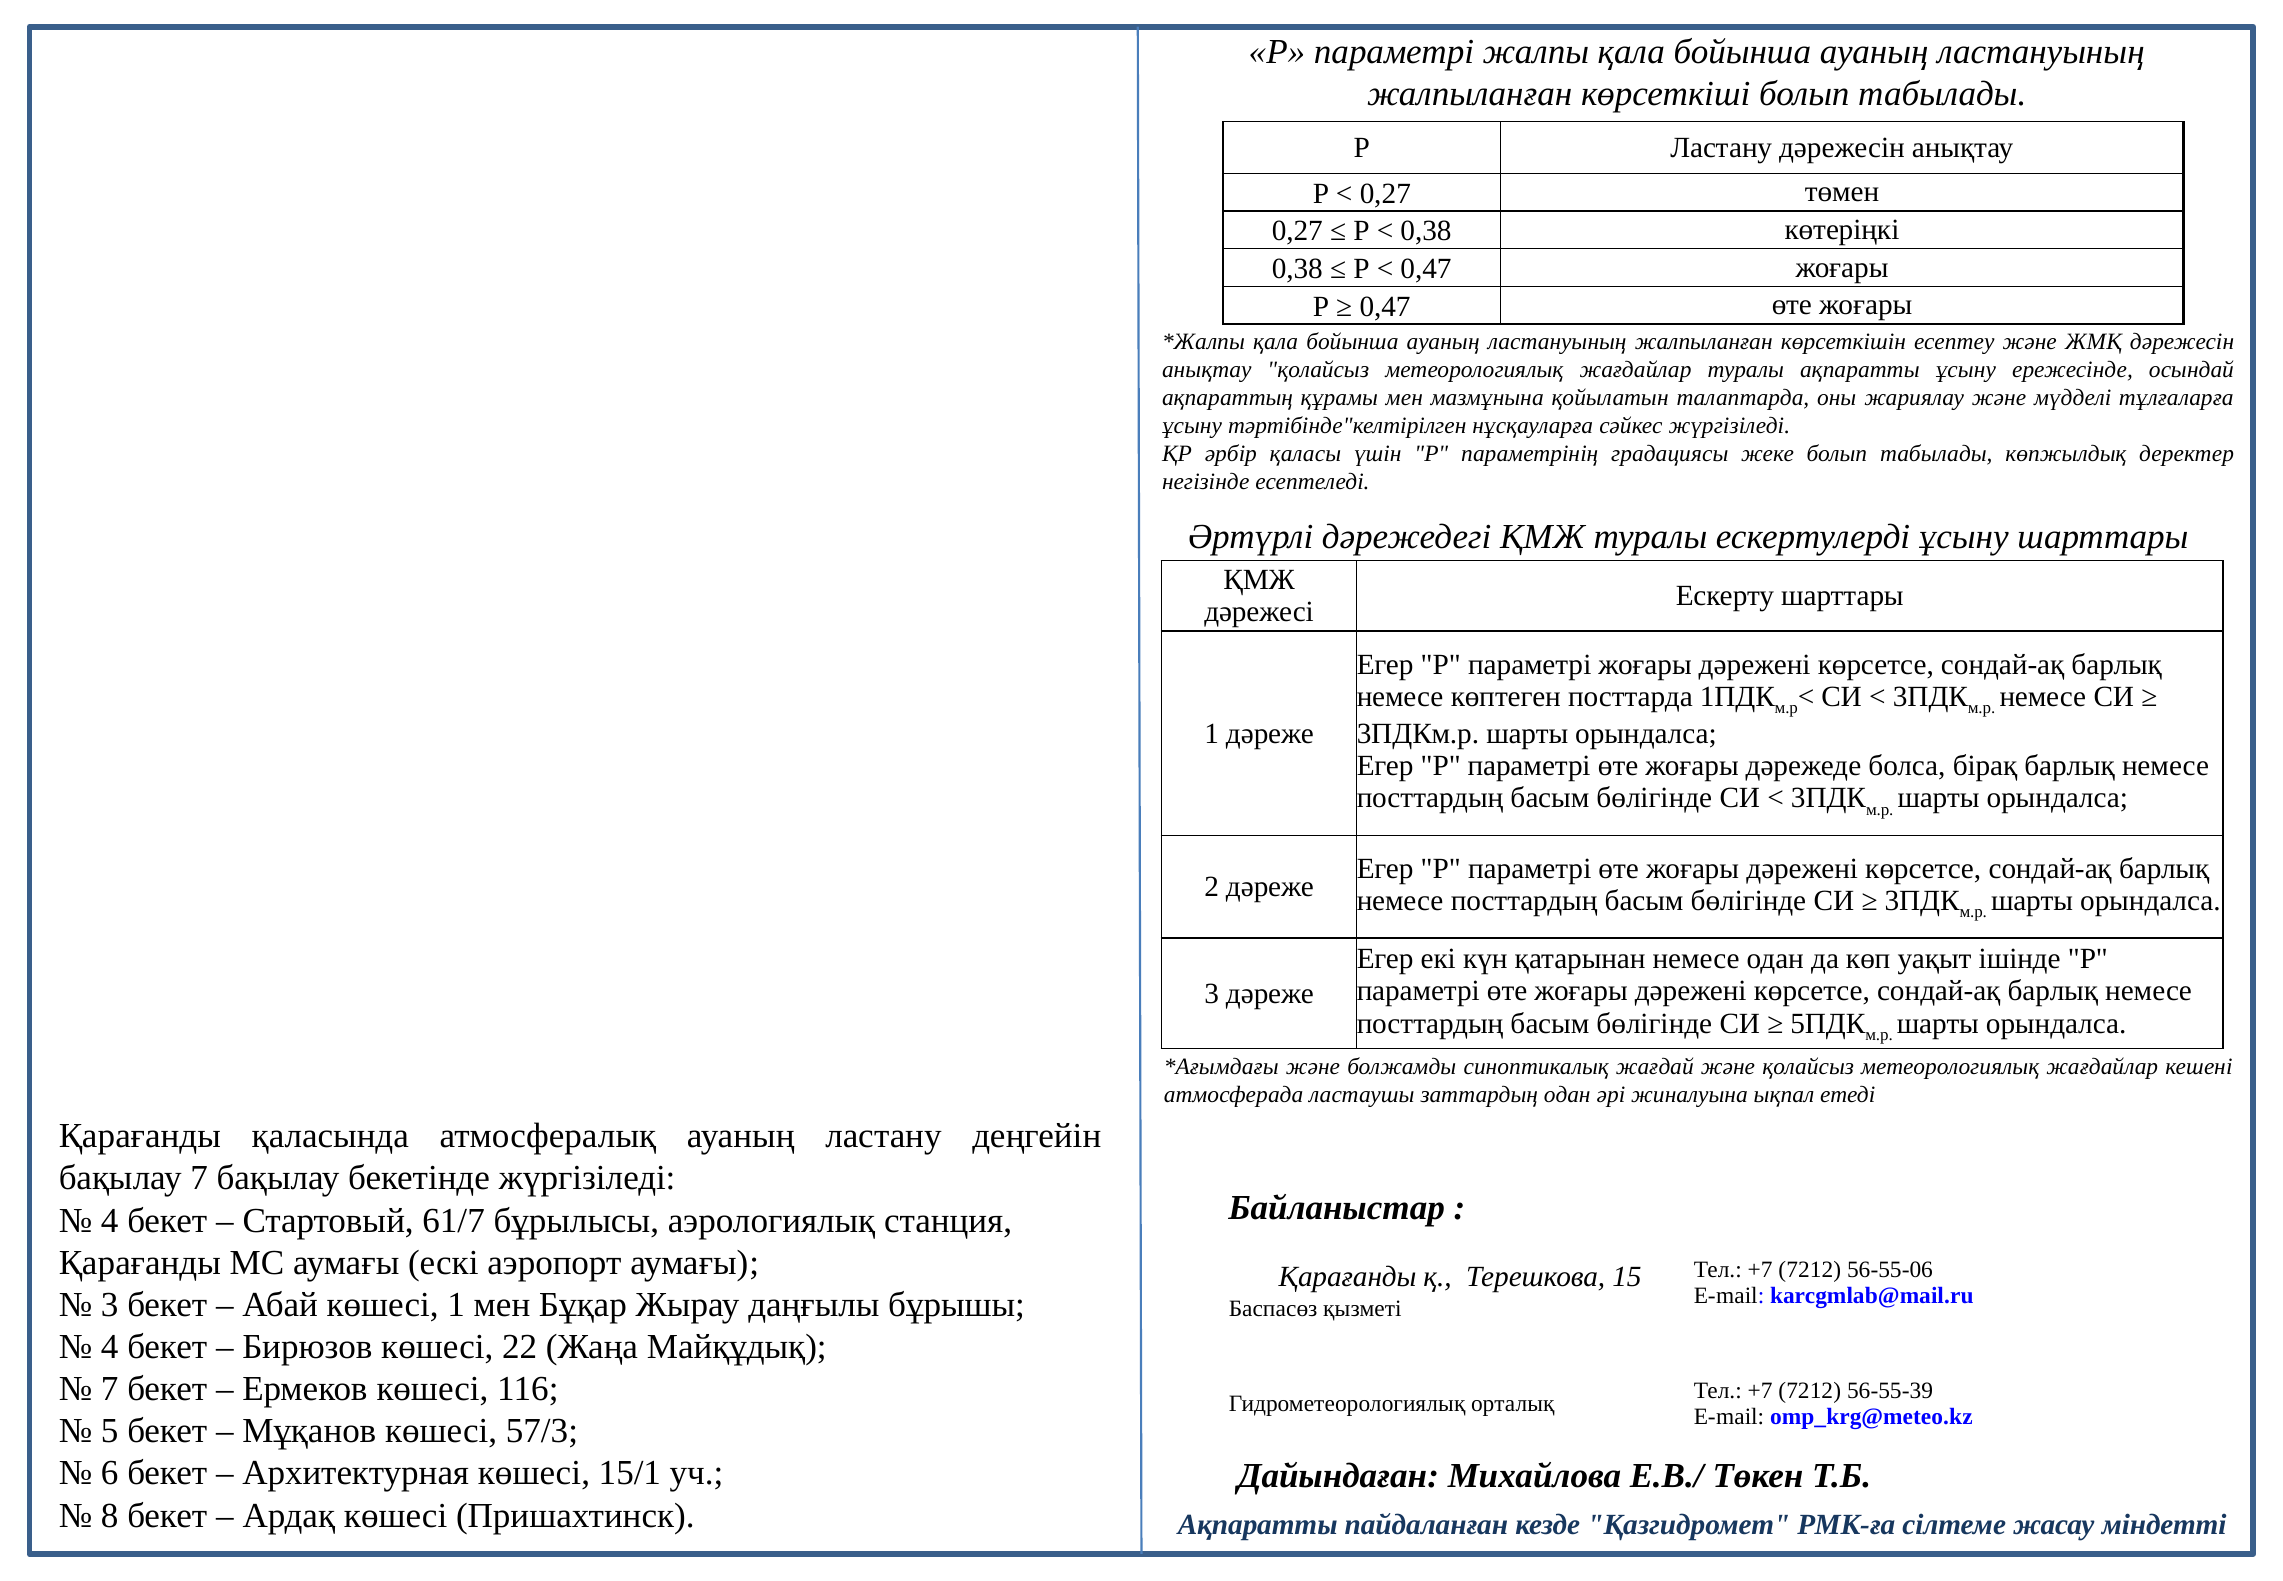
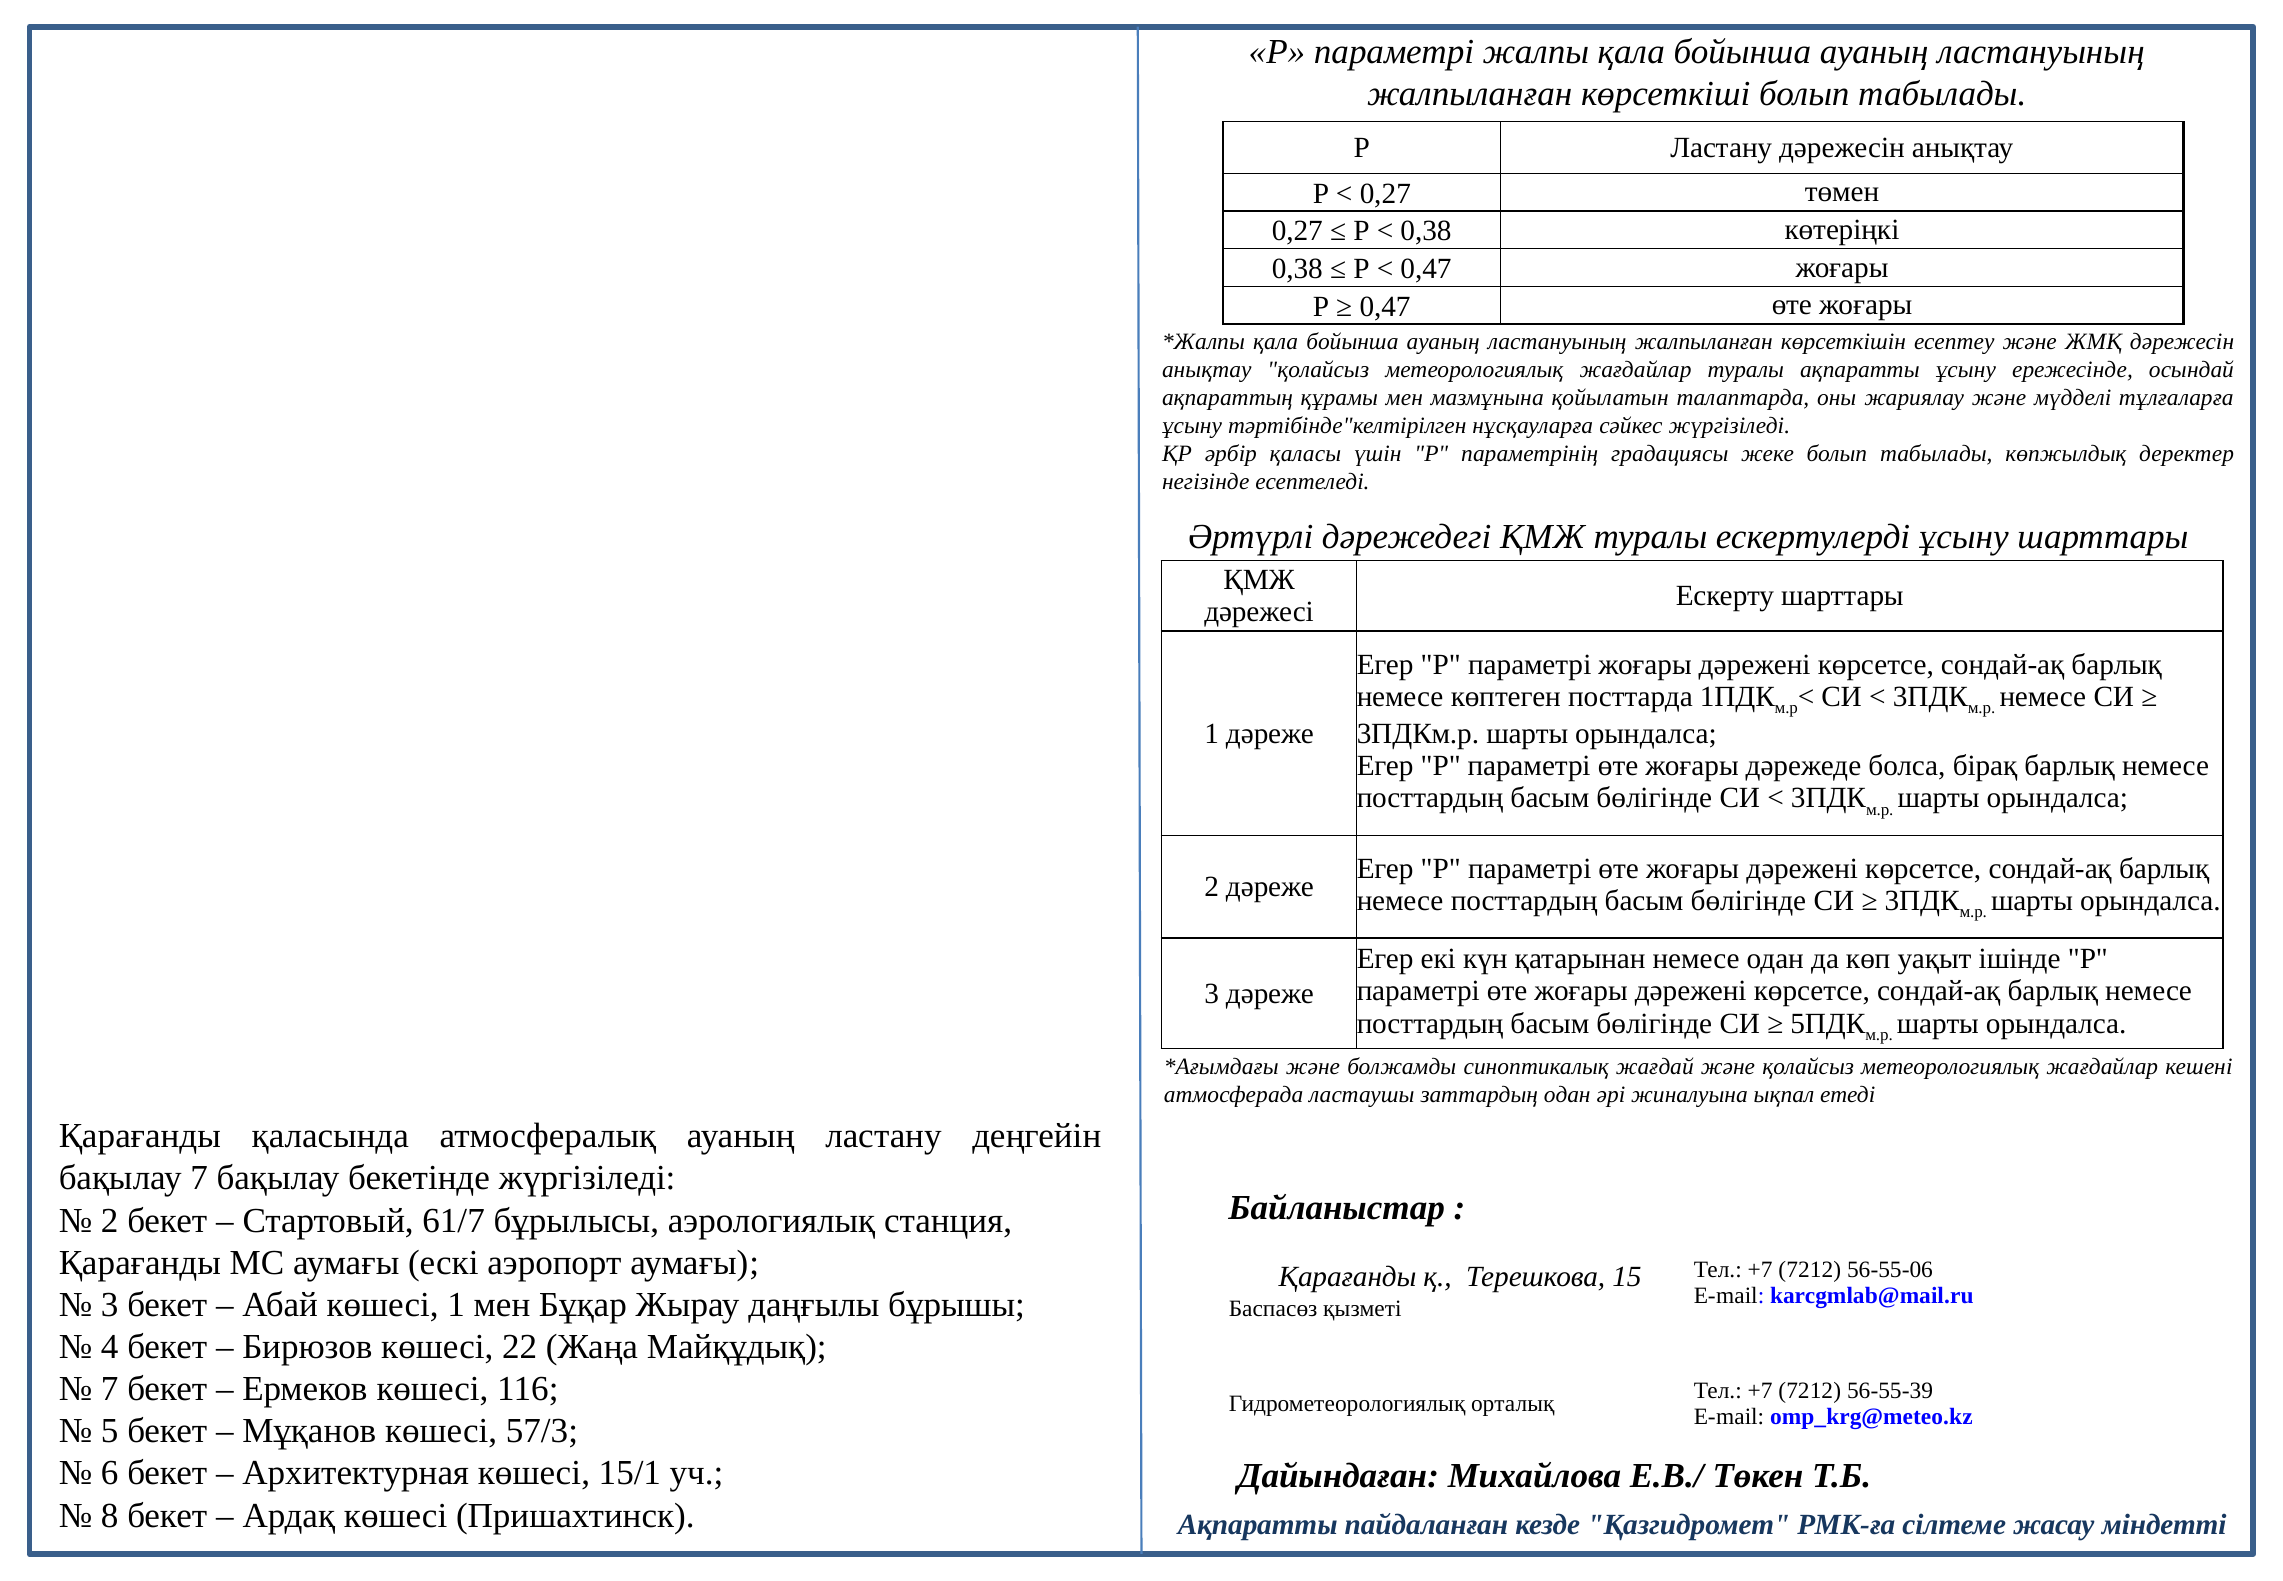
4: 4 -> 2 (110, 1220)
